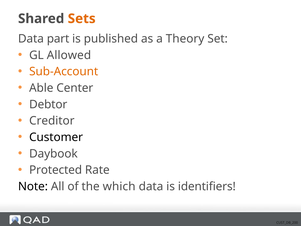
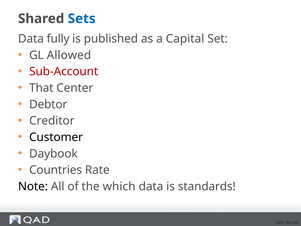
Sets colour: orange -> blue (82, 19)
part: part -> fully (58, 39)
Theory: Theory -> Capital (185, 39)
Sub-Account colour: orange -> red (64, 72)
Able: Able -> That (41, 88)
Protected: Protected -> Countries (56, 170)
identifiers: identifiers -> standards (207, 186)
